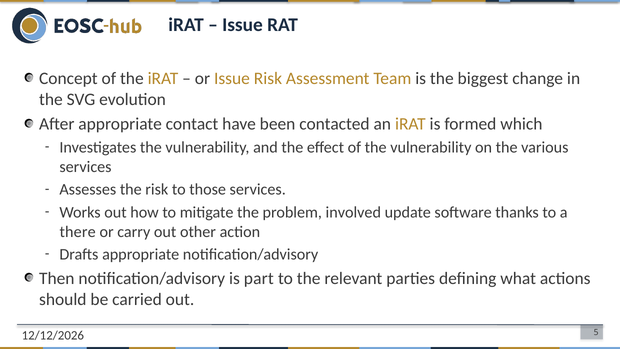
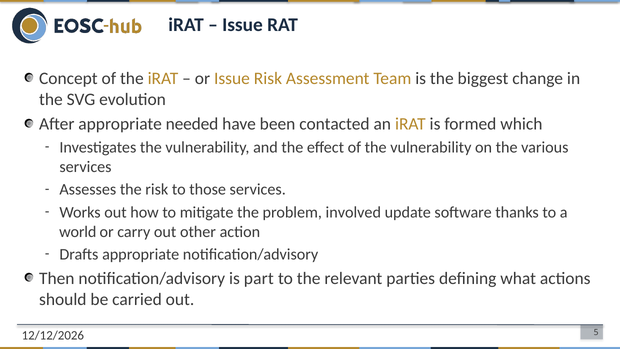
contact: contact -> needed (192, 124)
there: there -> world (78, 232)
